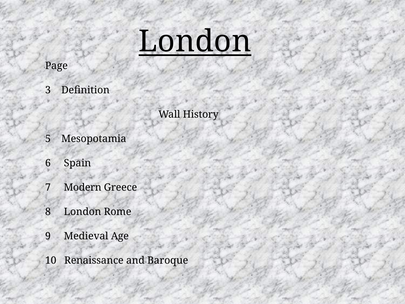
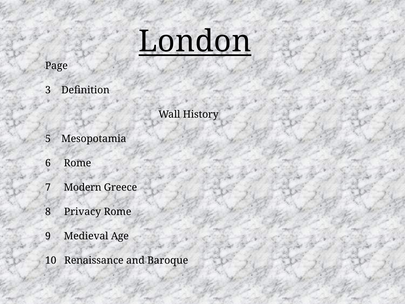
6 Spain: Spain -> Rome (78, 163)
8 London: London -> Privacy (83, 212)
